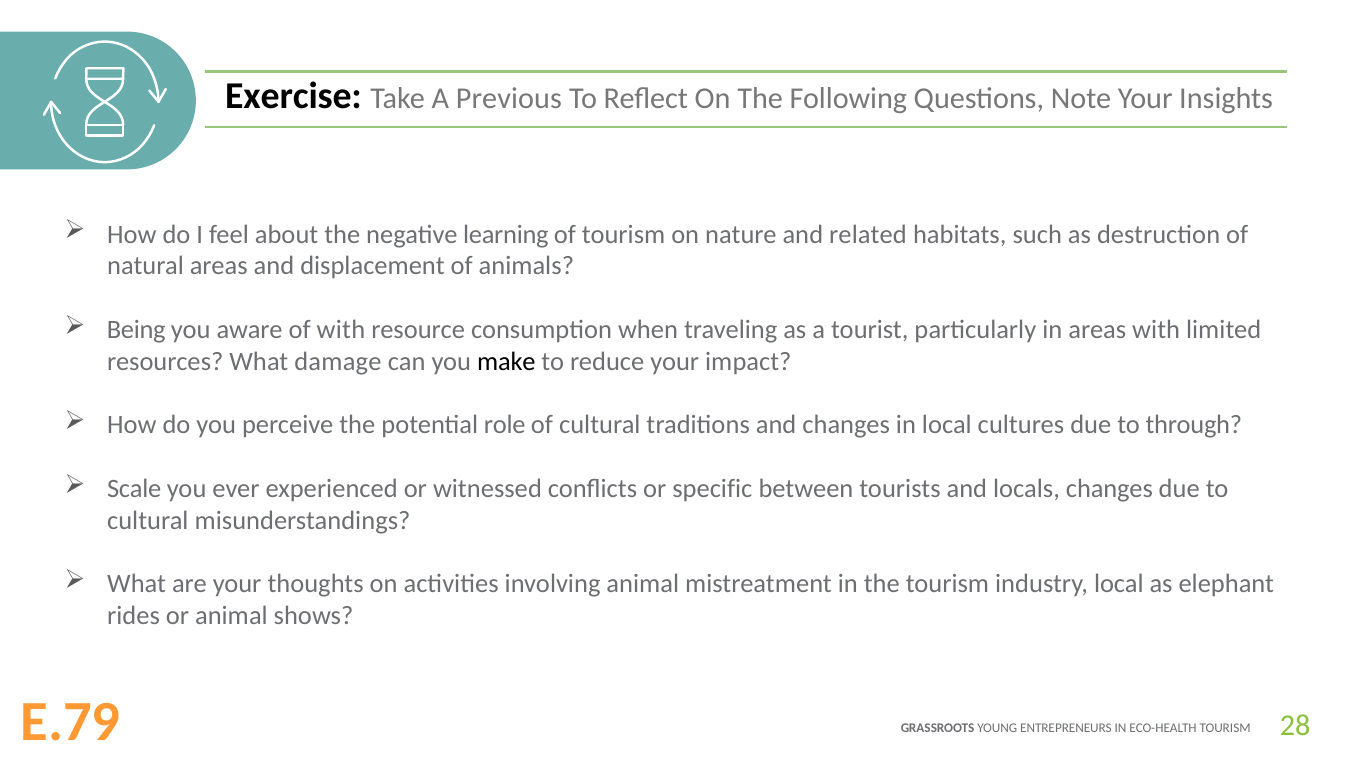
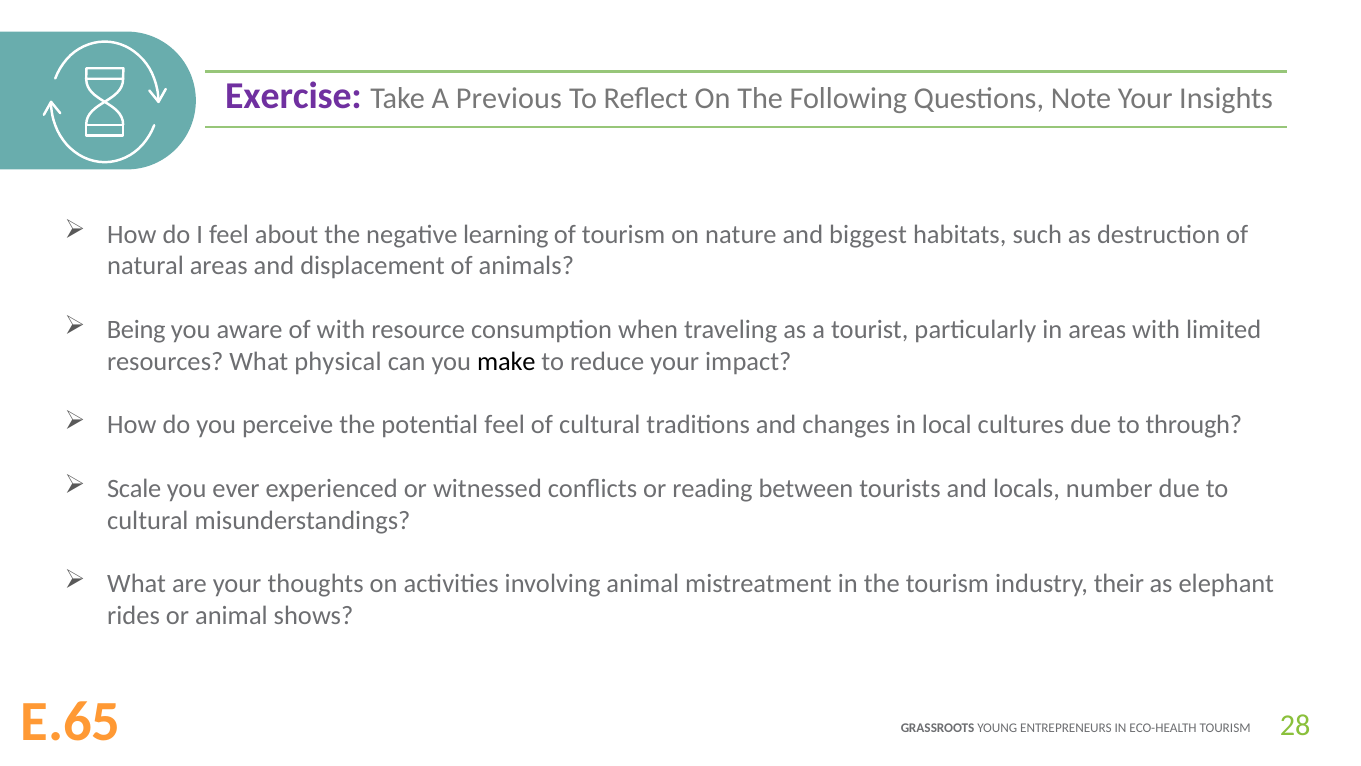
Exercise colour: black -> purple (294, 96)
related: related -> biggest (868, 234)
damage: damage -> physical (338, 361)
potential role: role -> feel (505, 425)
specific: specific -> reading (712, 489)
locals changes: changes -> number (1109, 489)
industry local: local -> their (1119, 584)
E.79: E.79 -> E.65 (71, 721)
